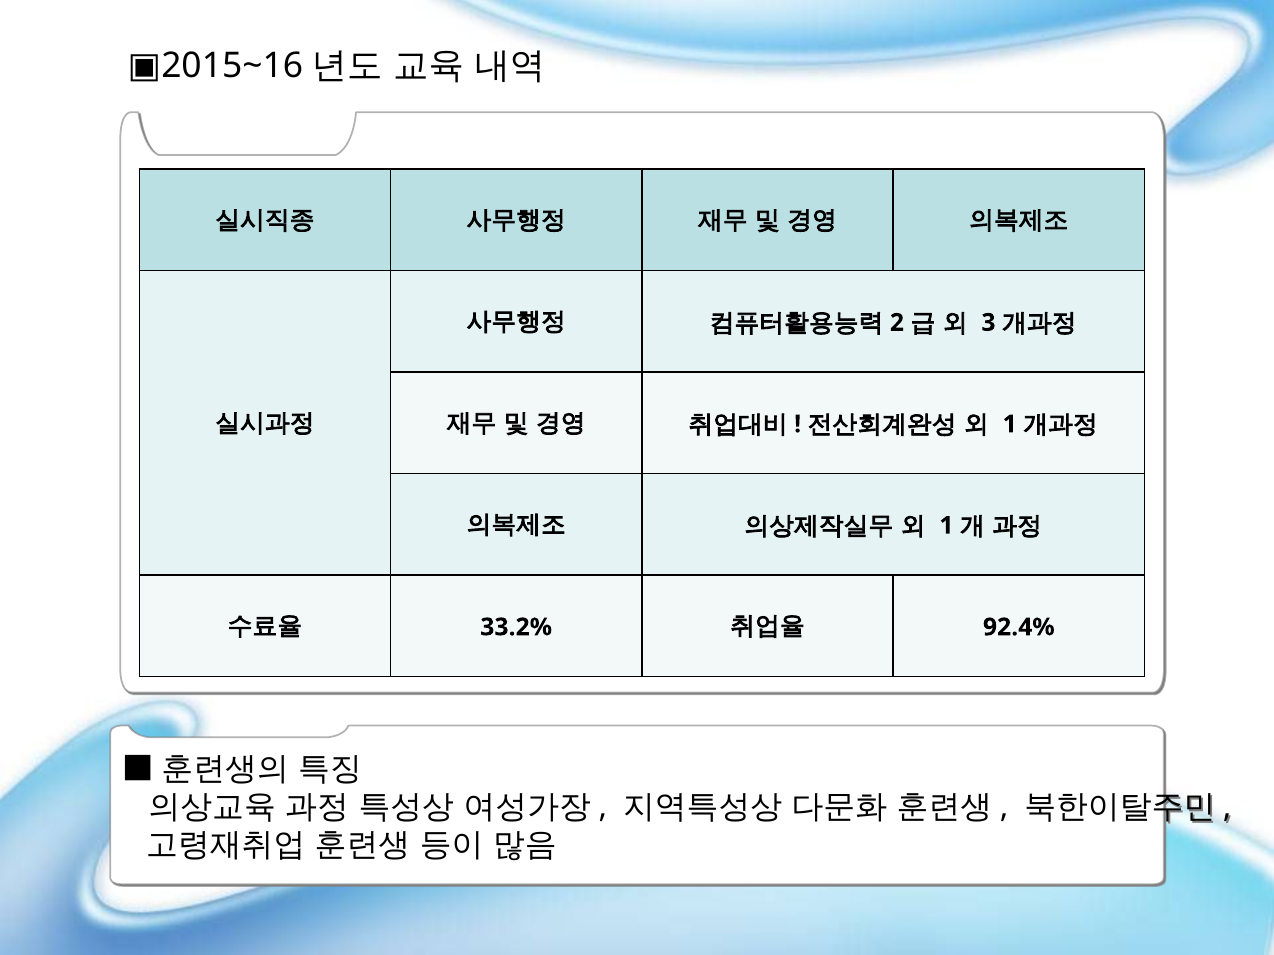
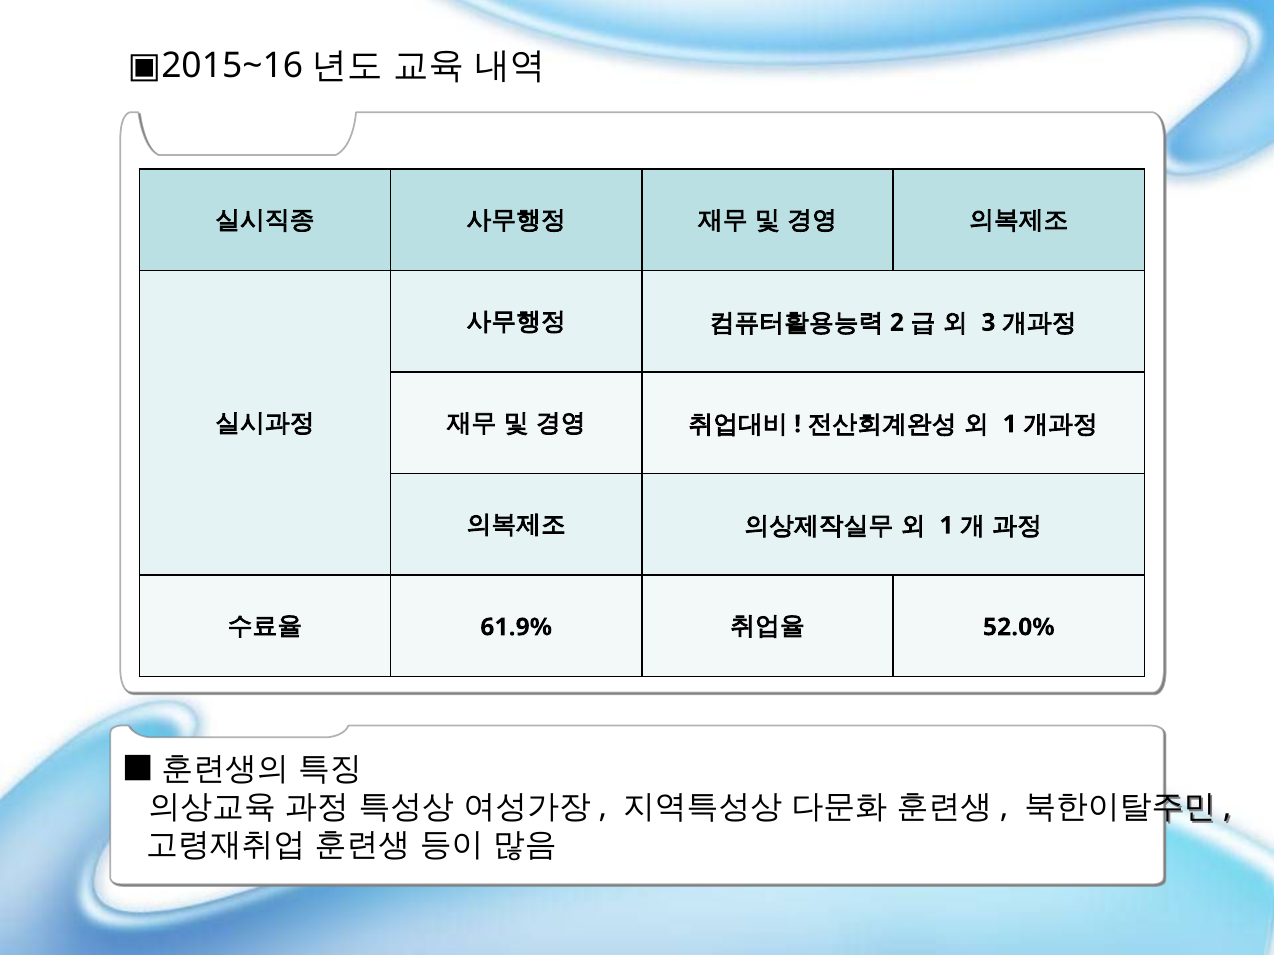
33.2%: 33.2% -> 61.9% (516, 627)
92.4%: 92.4% -> 52.0% (1019, 627)
